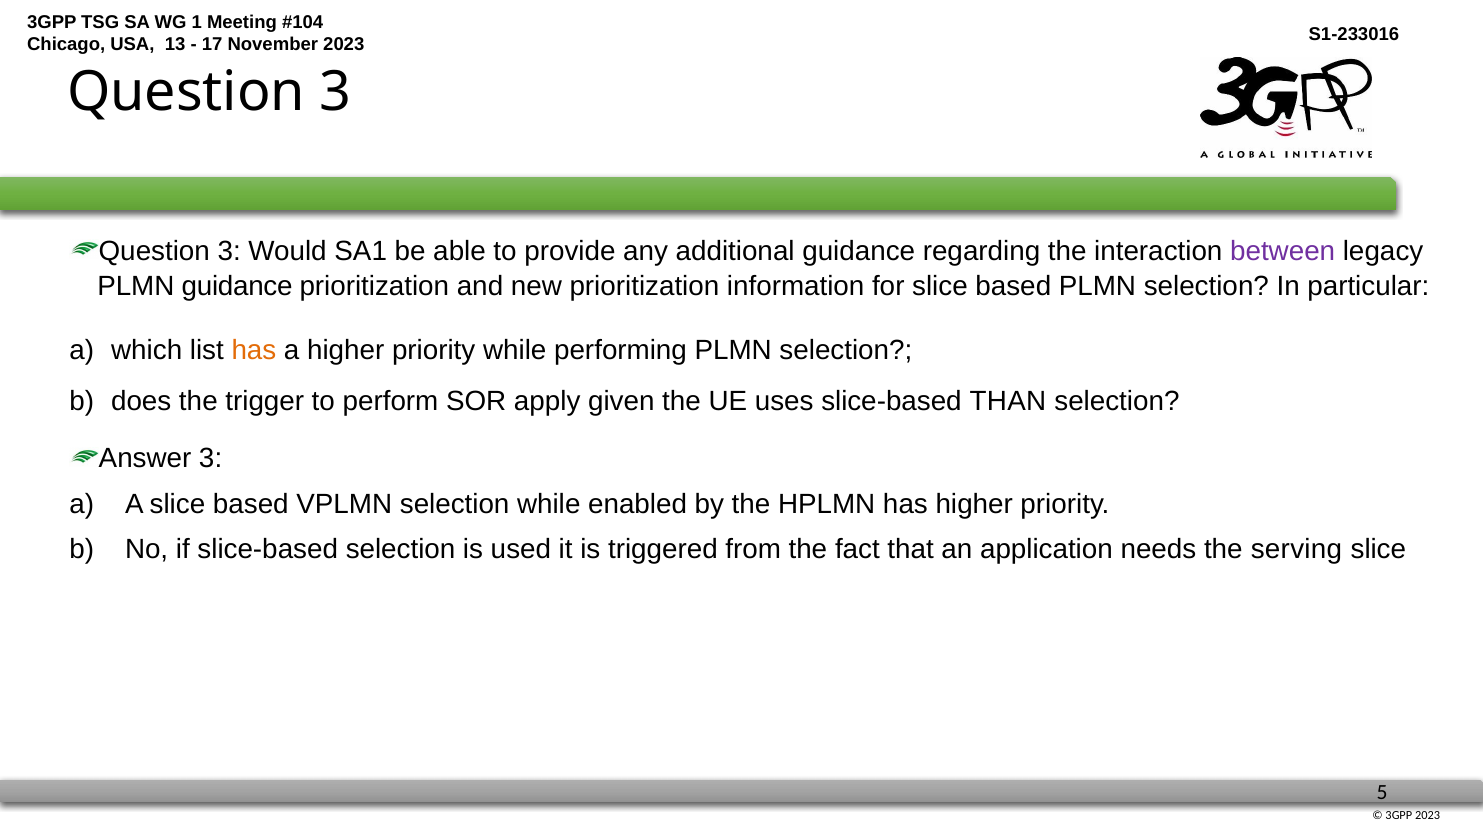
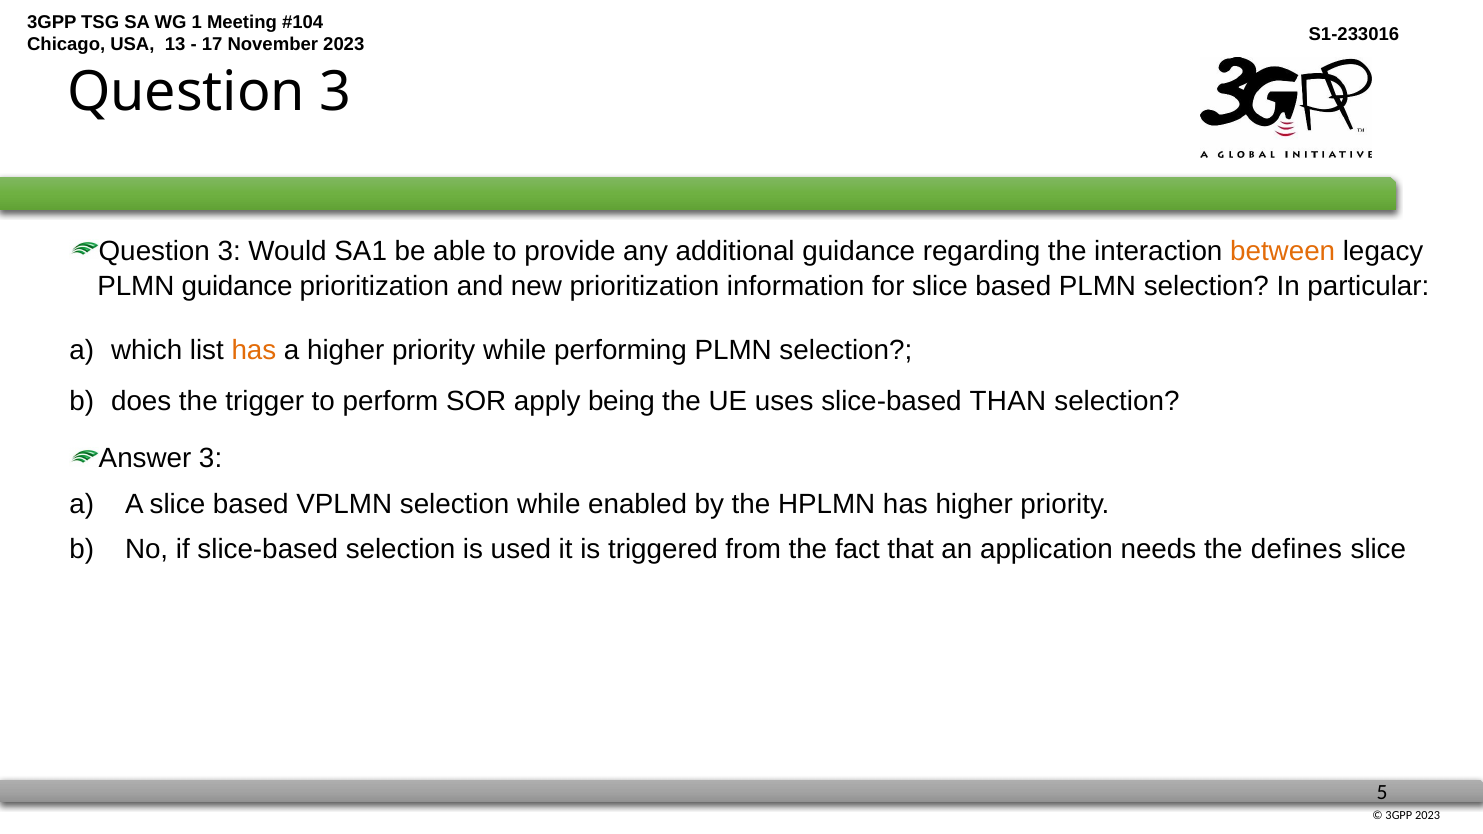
between colour: purple -> orange (1283, 251)
given: given -> being (621, 401)
serving: serving -> defines (1296, 550)
